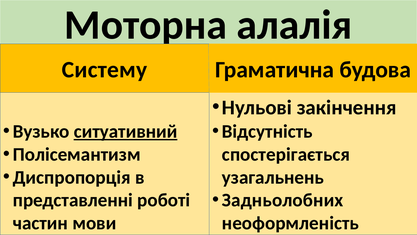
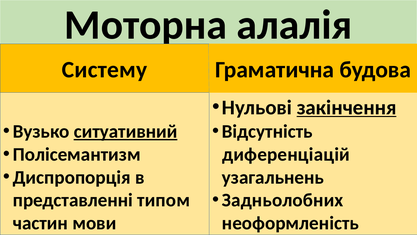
закінчення underline: none -> present (347, 107)
спостерігається: спостерігається -> диференціацій (286, 154)
роботі: роботі -> типом (164, 200)
